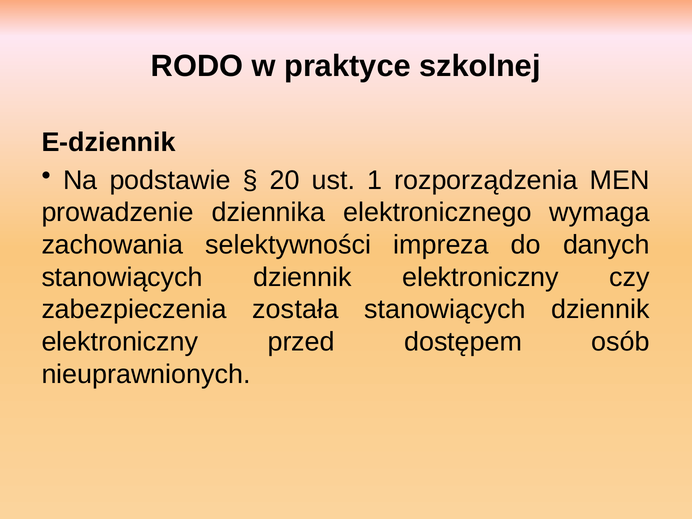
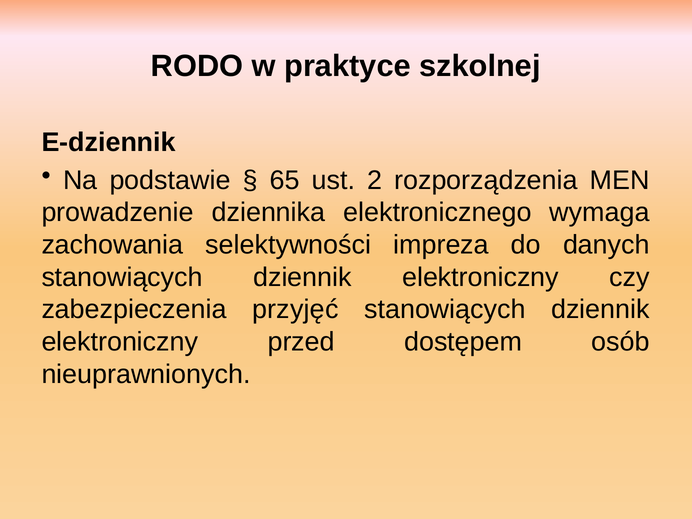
20: 20 -> 65 (285, 180)
1: 1 -> 2 (375, 180)
została: została -> przyjęć (295, 310)
